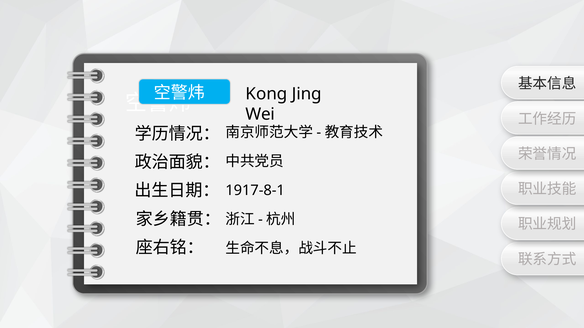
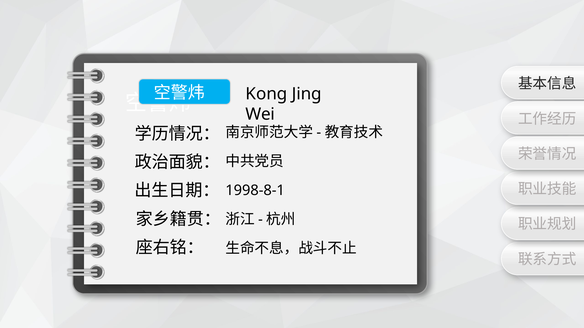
1917-8-1: 1917-8-1 -> 1998-8-1 (255, 191)
